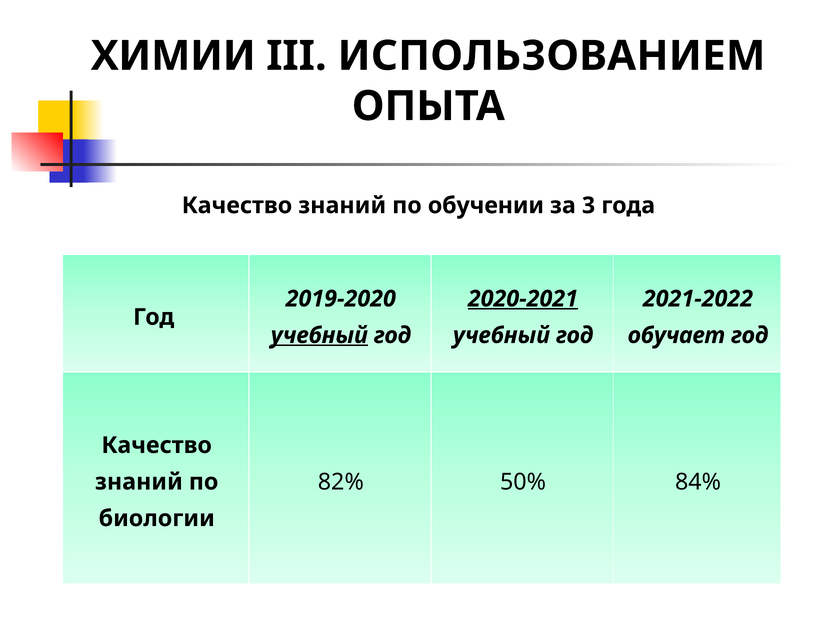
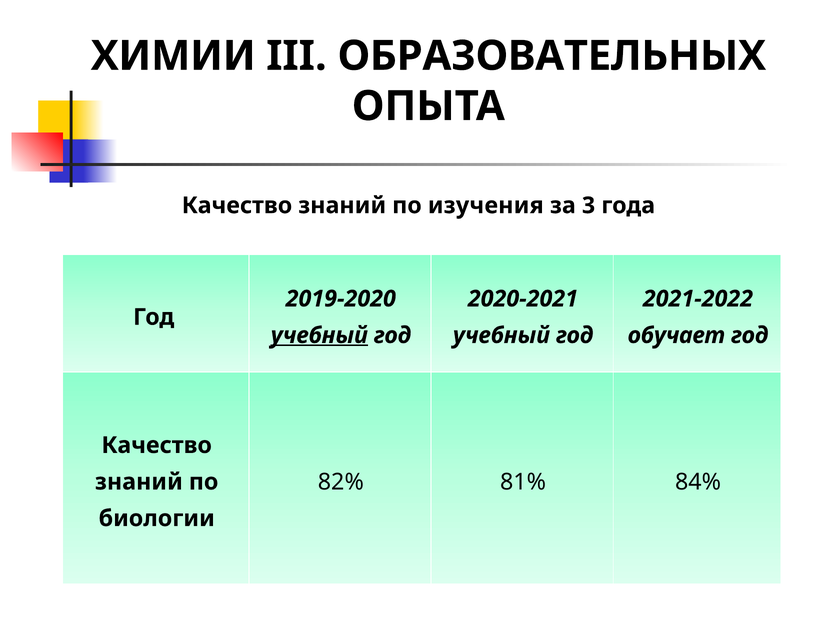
ИСПОЛЬЗОВАНИЕМ: ИСПОЛЬЗОВАНИЕМ -> ОБРАЗОВАТЕЛЬНЫХ (552, 56)
обучении: обучении -> изучения (486, 205)
2020-2021 underline: present -> none (523, 299)
50%: 50% -> 81% (523, 482)
